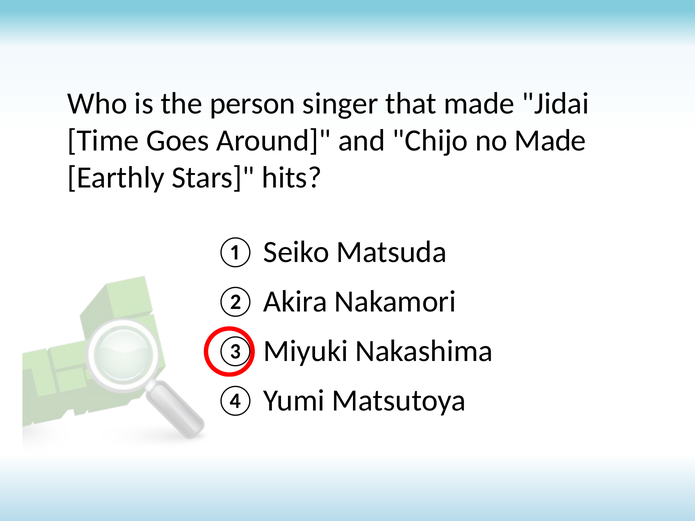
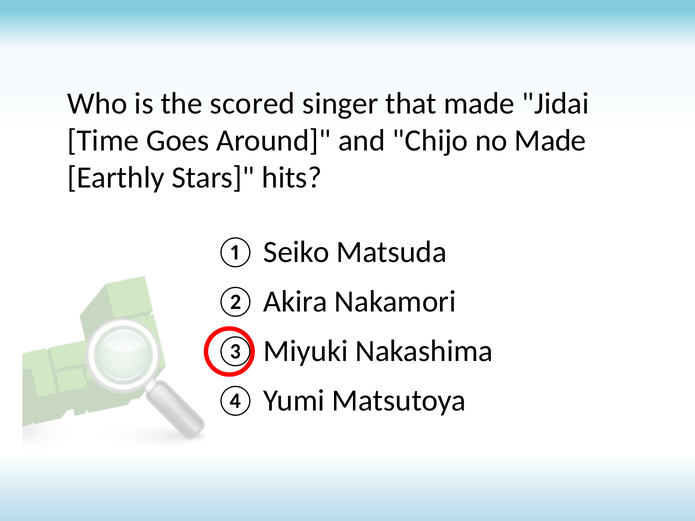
person: person -> scored (252, 104)
